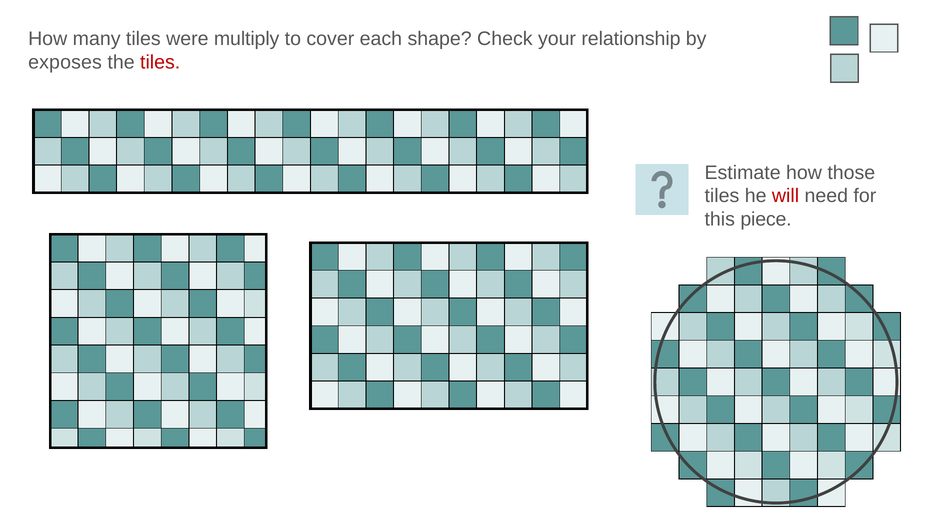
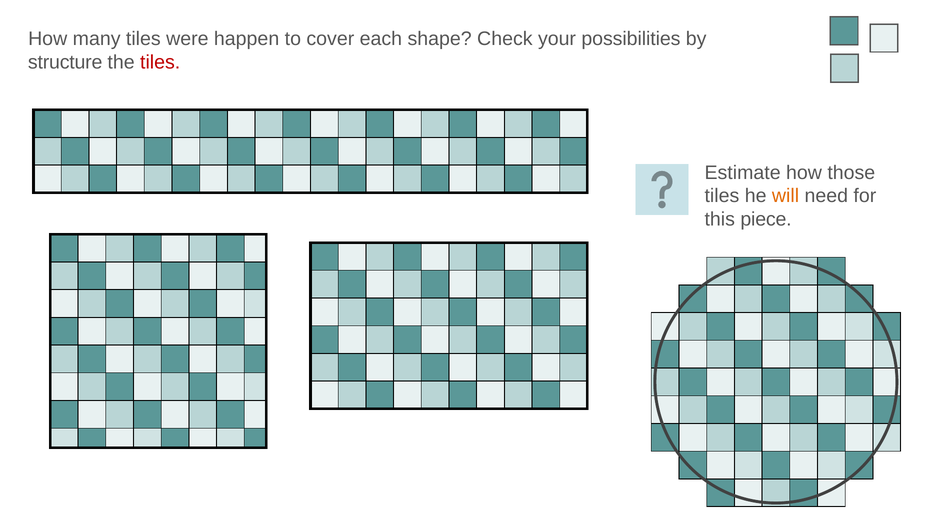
multiply: multiply -> happen (247, 39)
relationship: relationship -> possibilities (631, 39)
exposes: exposes -> structure (65, 62)
will colour: red -> orange (786, 196)
